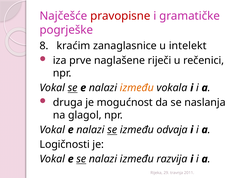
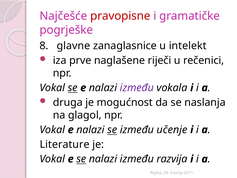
kraćim: kraćim -> glavne (73, 46)
između colour: orange -> purple (137, 88)
odvaja: odvaja -> učenje (172, 130)
Logičnosti: Logičnosti -> Literature (65, 144)
